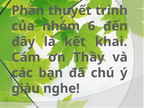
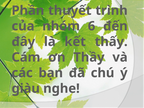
khai: khai -> thấy (111, 42)
